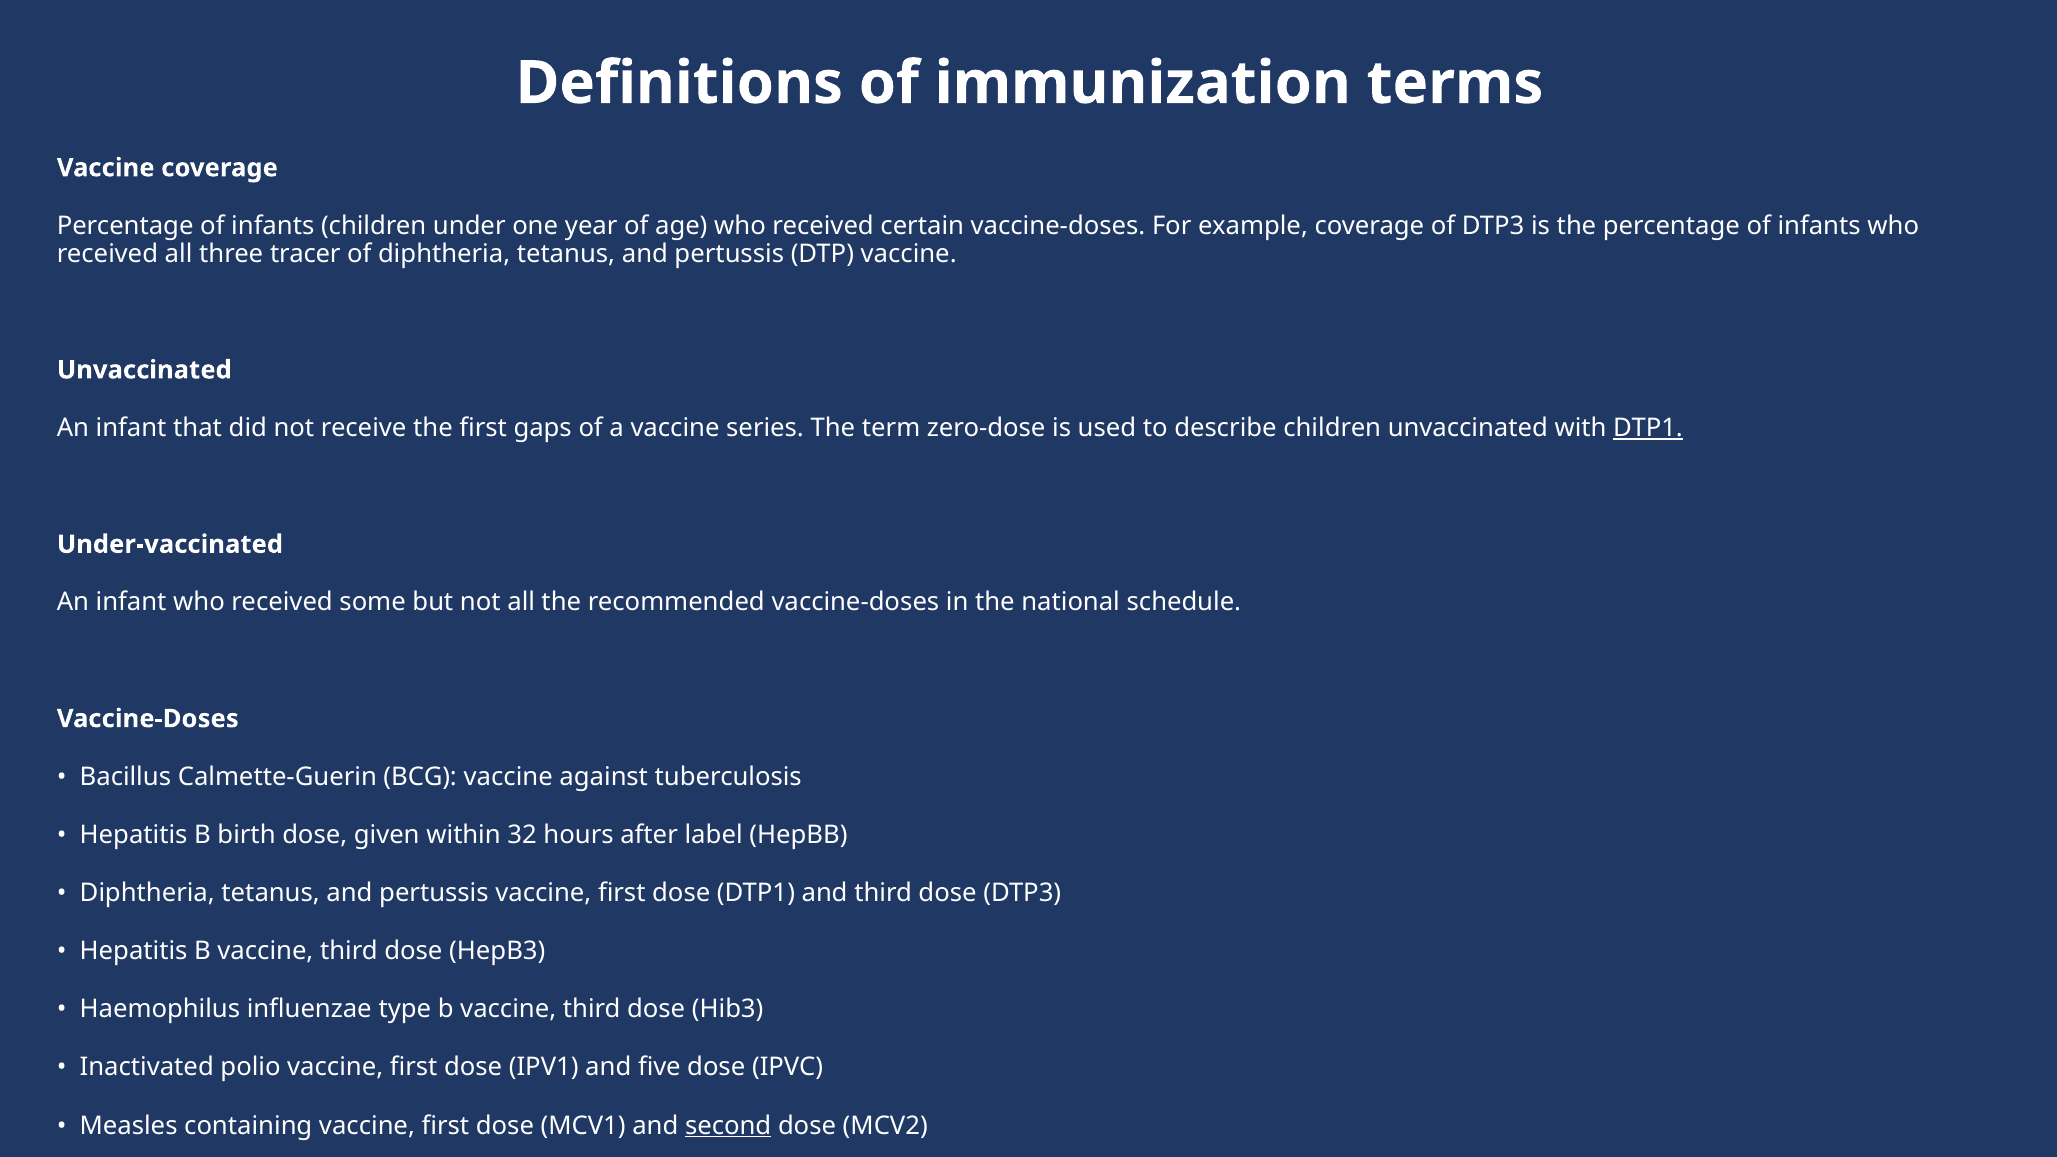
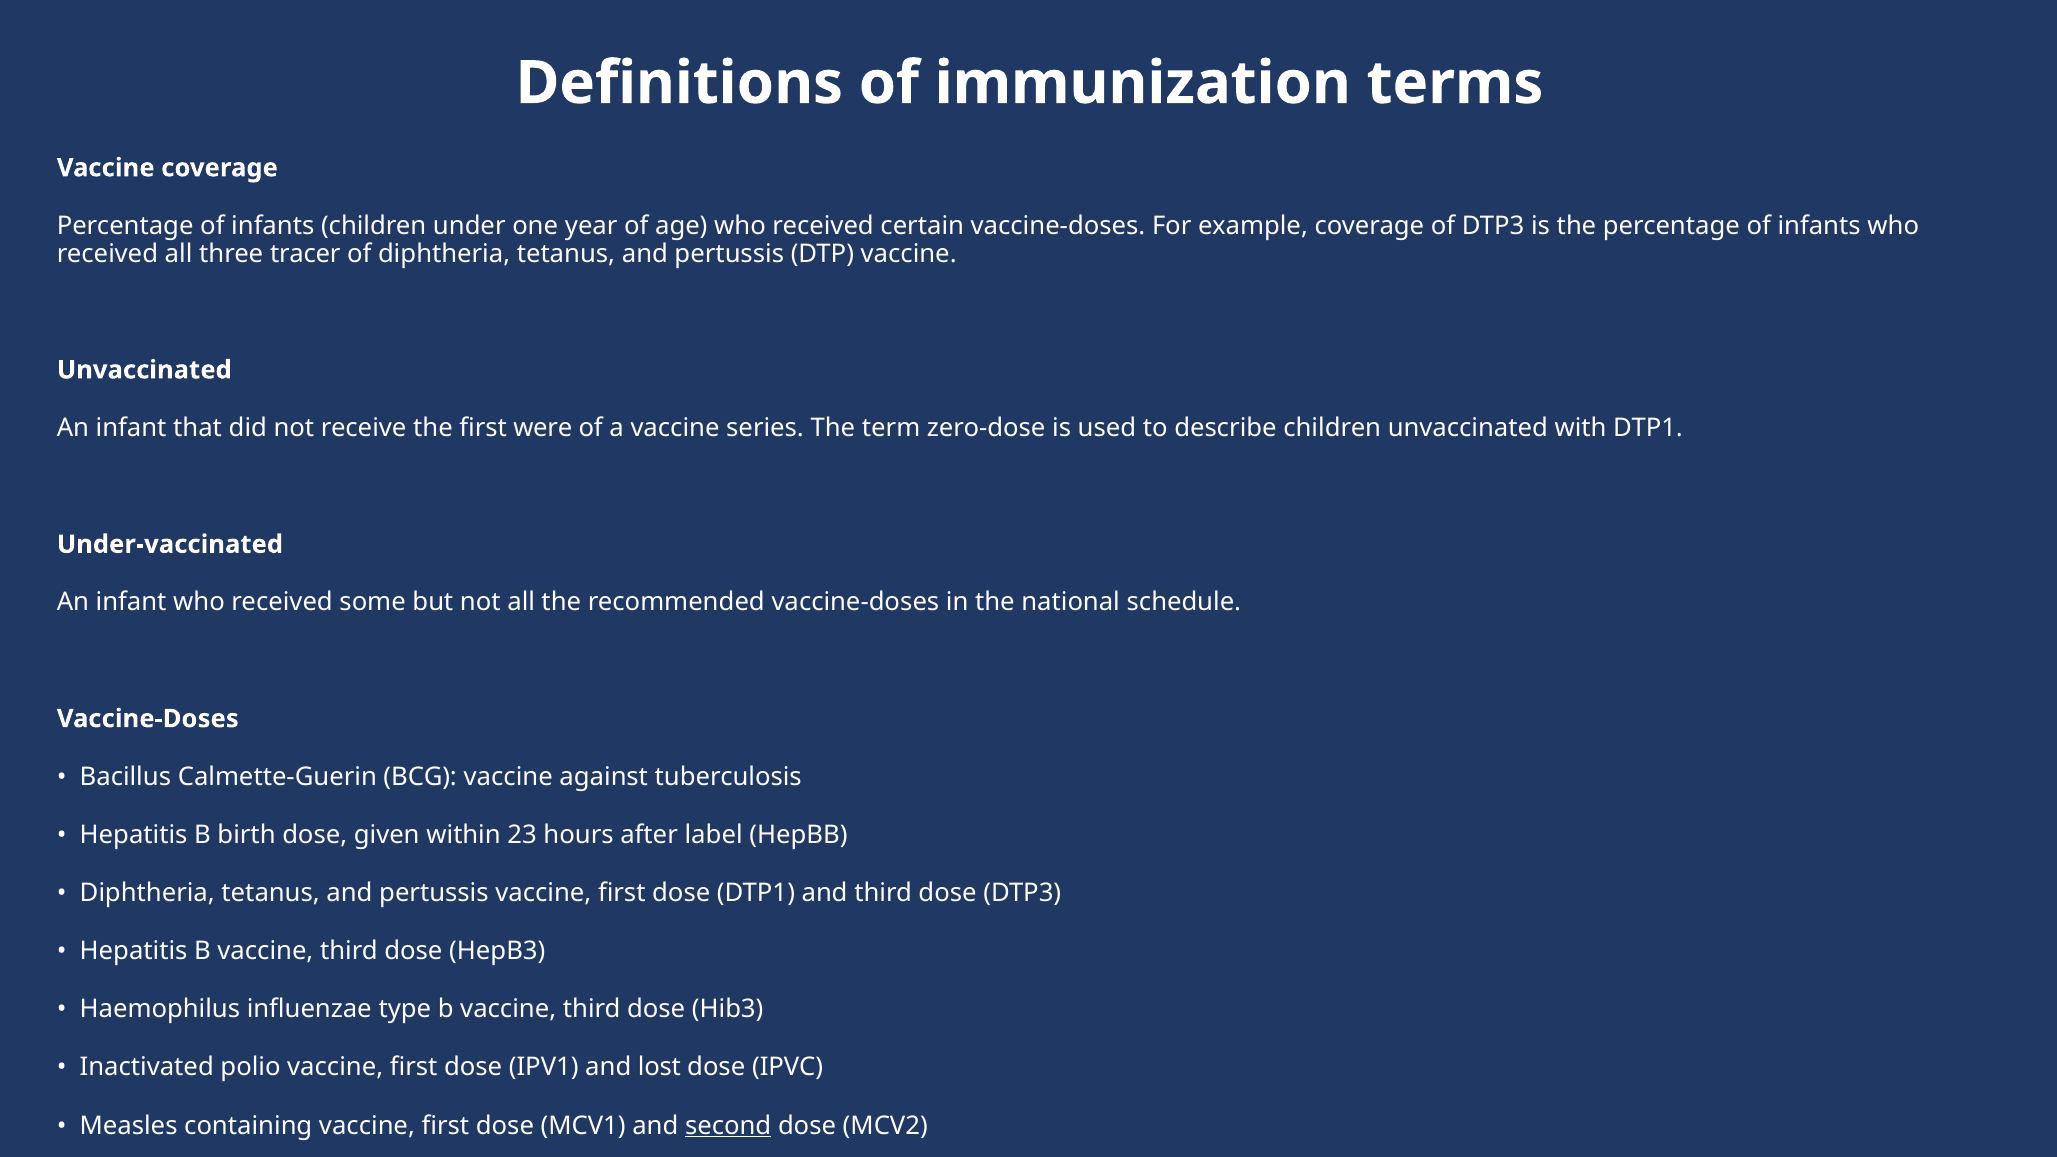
gaps: gaps -> were (543, 428)
DTP1 underline: present -> none (1648, 428)
32: 32 -> 23 (522, 835)
five: five -> lost (659, 1068)
